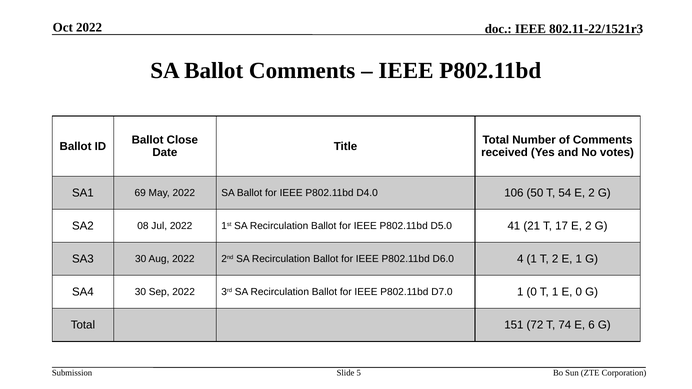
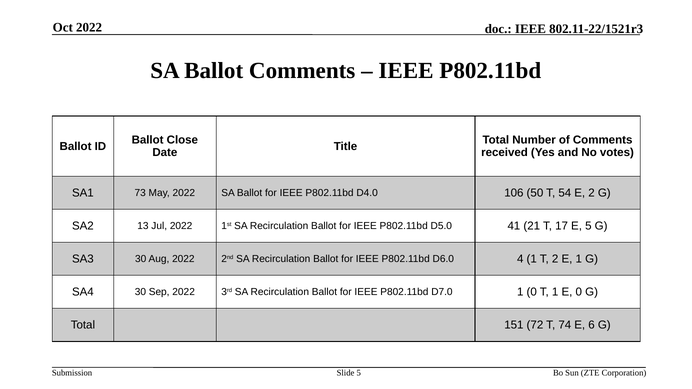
69: 69 -> 73 (140, 193)
08: 08 -> 13 (143, 226)
17 E 2: 2 -> 5 (588, 226)
